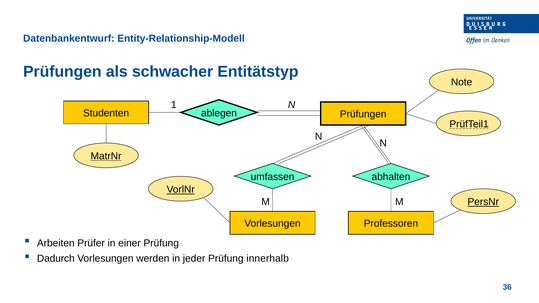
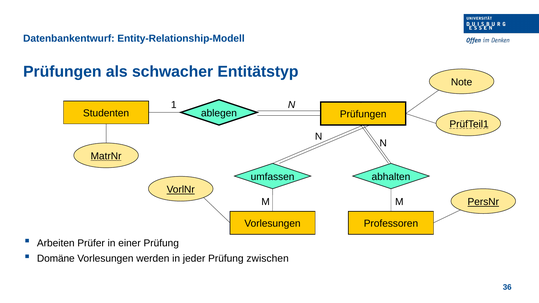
Dadurch: Dadurch -> Domäne (56, 259)
innerhalb: innerhalb -> zwischen (268, 259)
